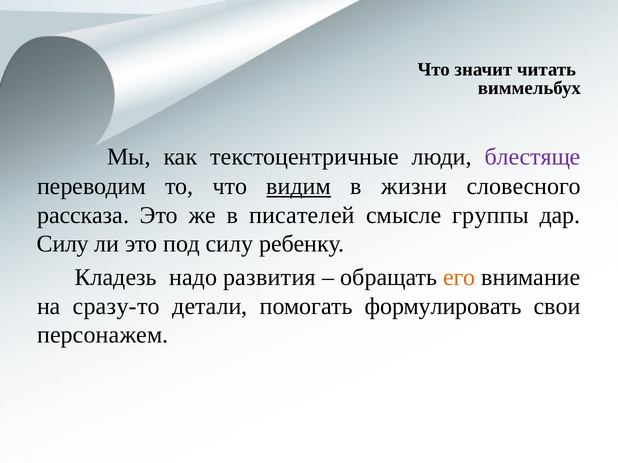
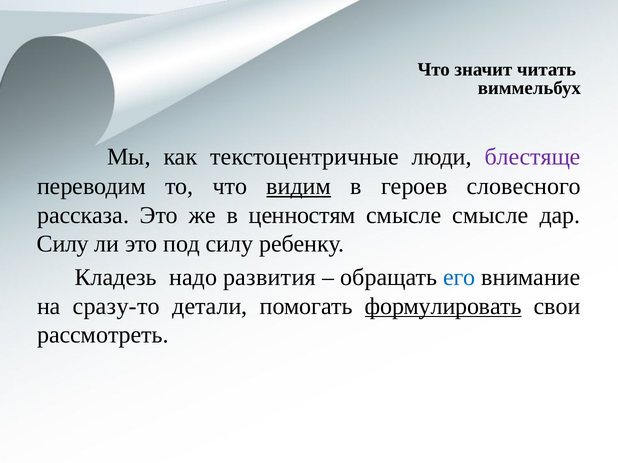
жизни: жизни -> героев (414, 187)
писателей: писателей -> ценностям (302, 215)
смысле группы: группы -> смысле (491, 215)
его colour: orange -> blue (459, 278)
формулировать underline: none -> present (443, 307)
персонажем: персонажем -> рассмотреть (103, 335)
